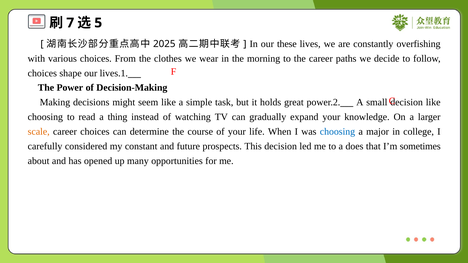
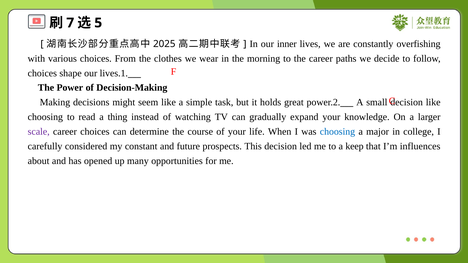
these: these -> inner (287, 44)
scale colour: orange -> purple (39, 132)
does: does -> keep (355, 146)
sometimes: sometimes -> influences (420, 146)
